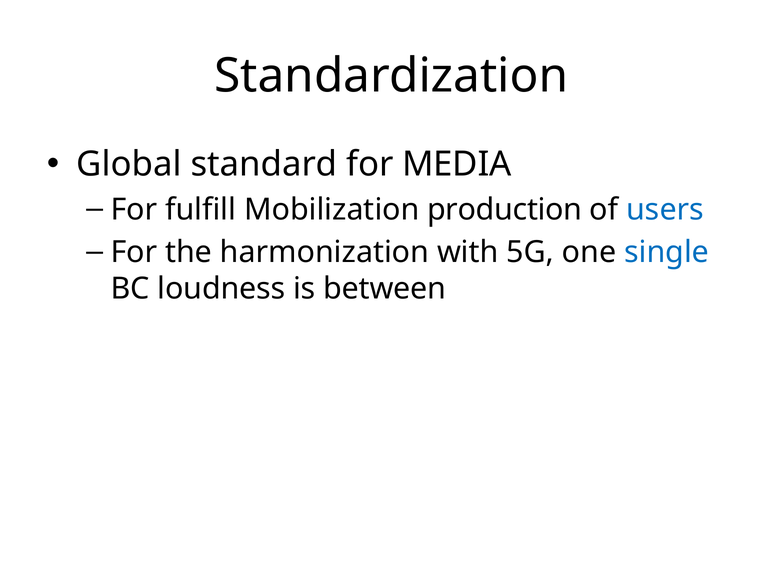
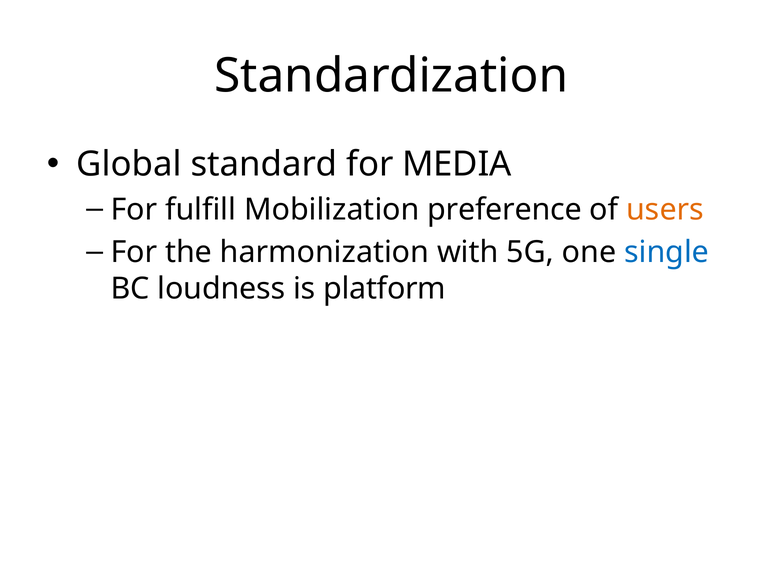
production: production -> preference (505, 209)
users colour: blue -> orange (665, 209)
between: between -> platform (385, 288)
